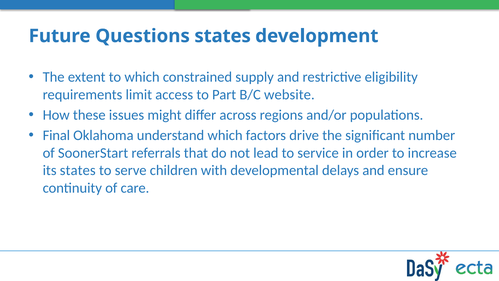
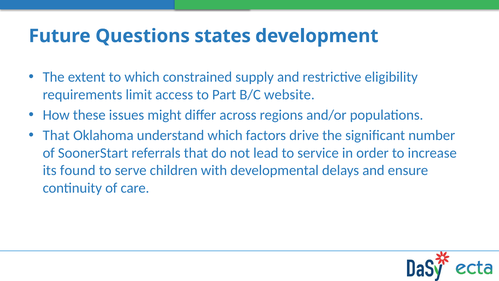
Final: Final -> That (56, 135)
its states: states -> found (78, 170)
